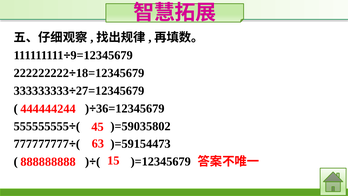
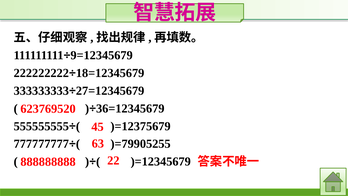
444444244: 444444244 -> 623769520 (48, 109)
)=59035802: )=59035802 -> )=12375679 (141, 126)
)=59154473: )=59154473 -> )=79905255 (141, 144)
15: 15 -> 22 (113, 160)
